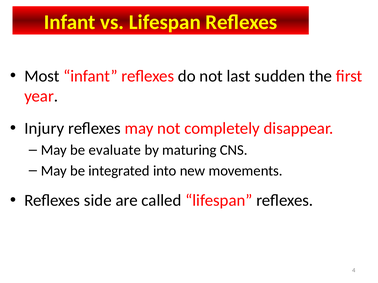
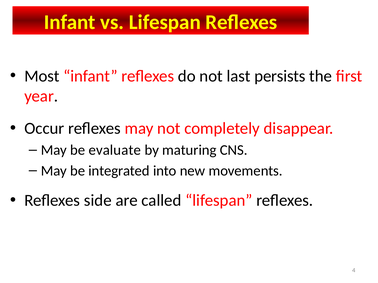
sudden: sudden -> persists (280, 76)
Injury: Injury -> Occur (44, 129)
